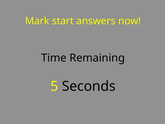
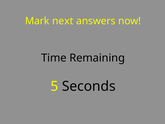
start: start -> next (63, 21)
